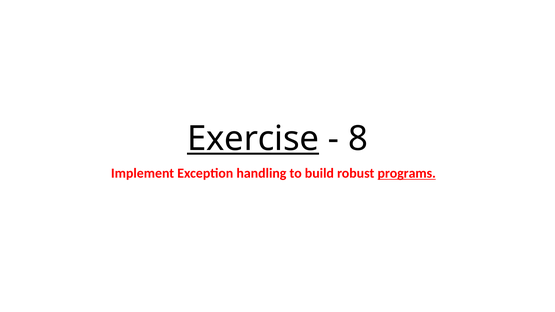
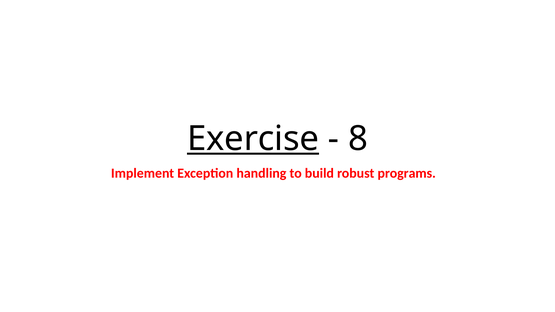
programs underline: present -> none (407, 173)
